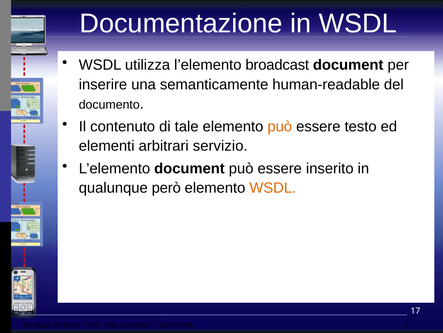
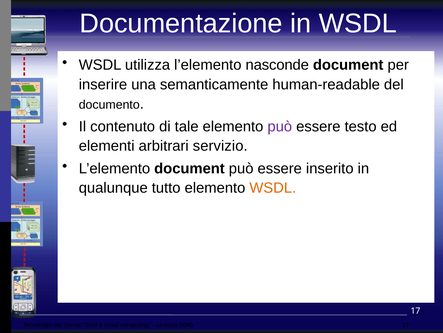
broadcast: broadcast -> nasconde (277, 65)
può colour: orange -> purple (280, 126)
però: però -> tutto (166, 188)
